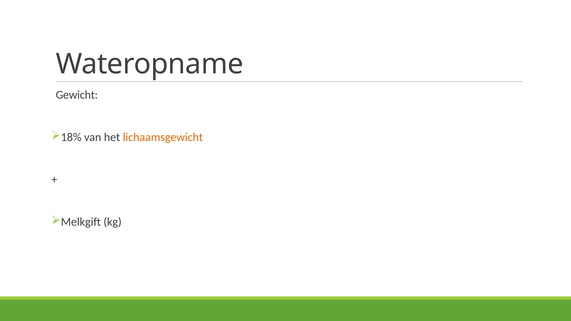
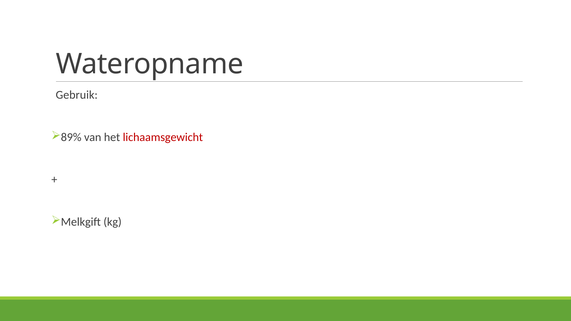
Gewicht: Gewicht -> Gebruik (77, 95)
18%: 18% -> 89% (71, 137)
lichaamsgewicht colour: orange -> red (163, 137)
